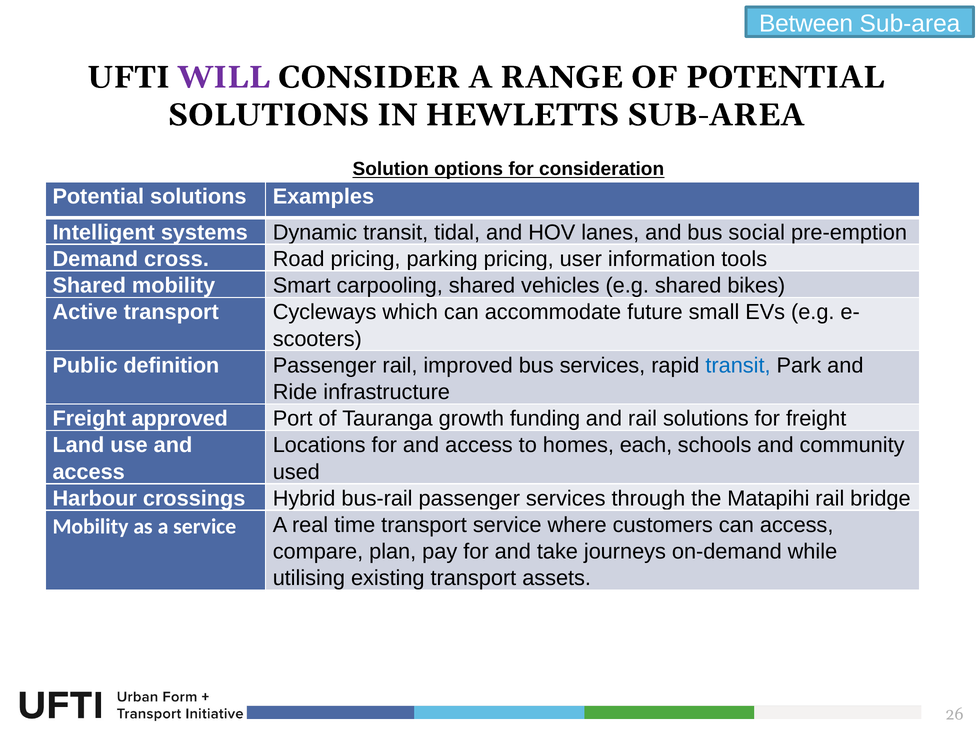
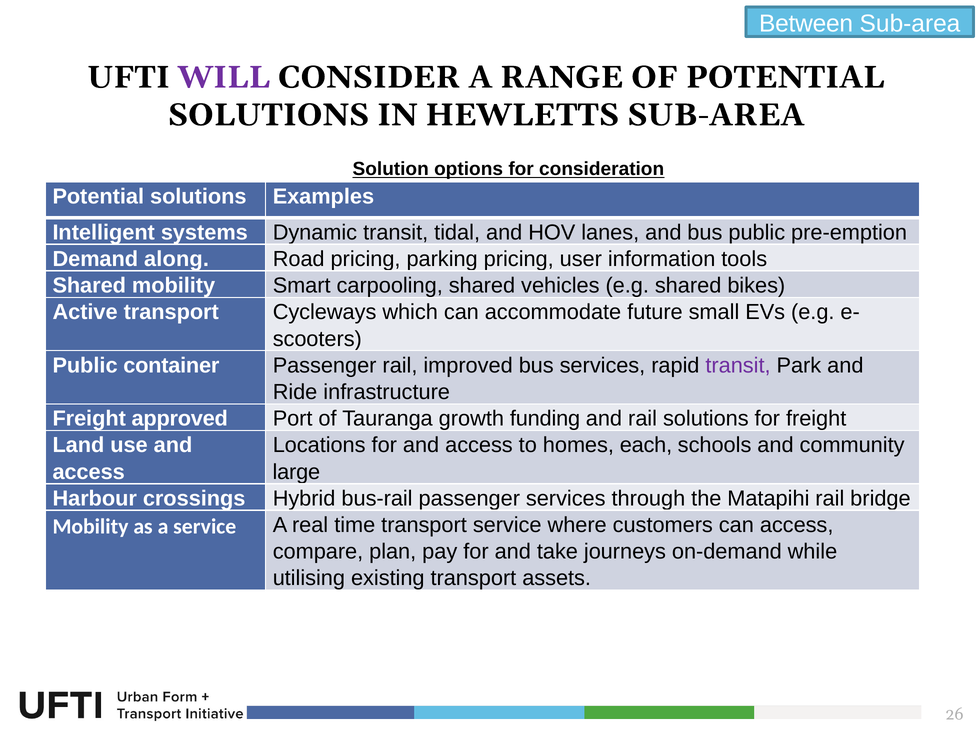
bus social: social -> public (757, 232)
cross: cross -> along (177, 259)
definition: definition -> container (171, 365)
transit colour: blue -> purple (738, 365)
used: used -> large (296, 472)
